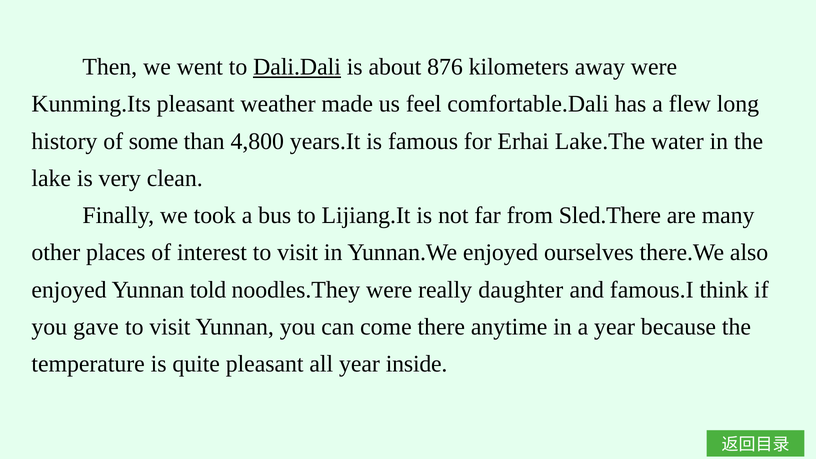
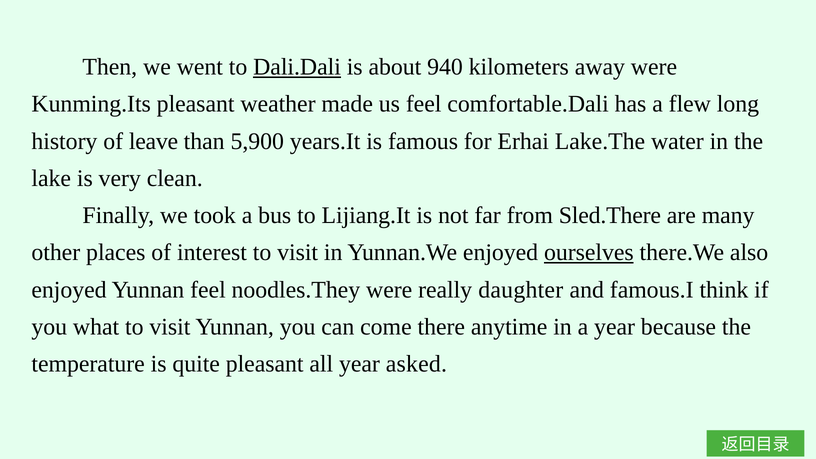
876: 876 -> 940 (445, 67)
some: some -> leave (154, 141)
4,800: 4,800 -> 5,900 (257, 141)
ourselves underline: none -> present (589, 253)
Yunnan told: told -> feel (208, 290)
gave: gave -> what (96, 327)
inside: inside -> asked (416, 364)
